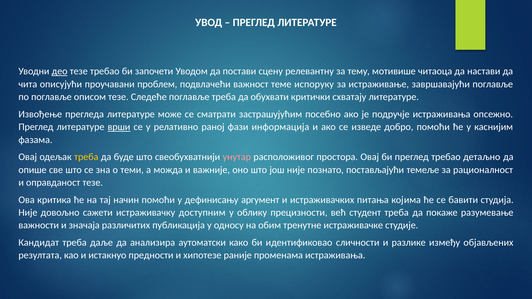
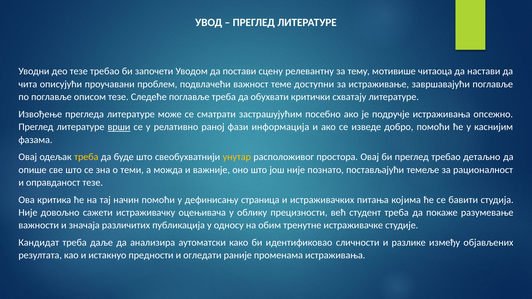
део underline: present -> none (60, 71)
испоруку: испоруку -> доступни (314, 84)
унутар colour: pink -> yellow (237, 157)
аргумент: аргумент -> страница (260, 200)
доступним: доступним -> оцењивача (202, 213)
хипотезе: хипотезе -> огледати (202, 256)
